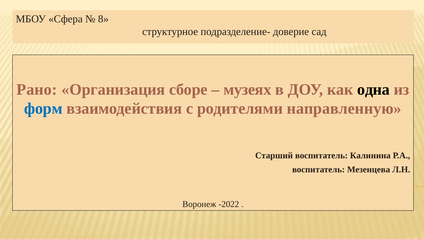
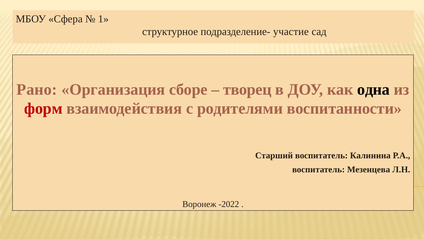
8: 8 -> 1 (103, 19)
доверие: доверие -> участие (291, 32)
музеях: музеях -> творец (247, 89)
форм colour: blue -> red (43, 108)
направленную: направленную -> воспитанности (344, 108)
